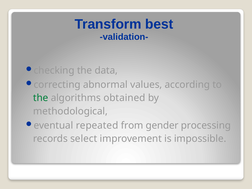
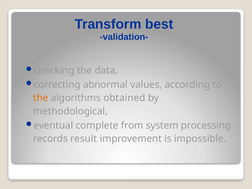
the colour: green -> orange (41, 98)
repeated: repeated -> complete (97, 125)
gender: gender -> system (162, 125)
select: select -> result (84, 139)
